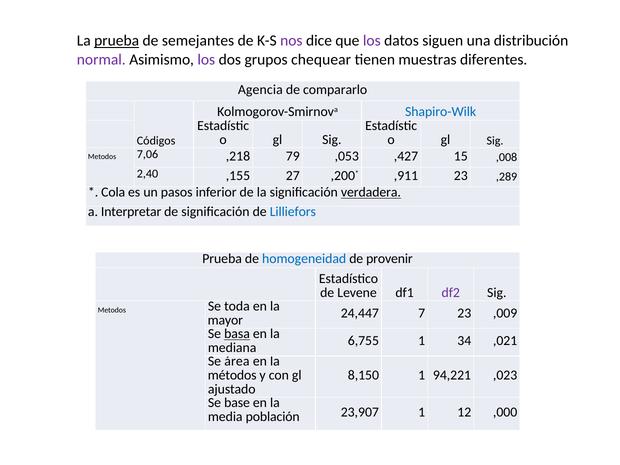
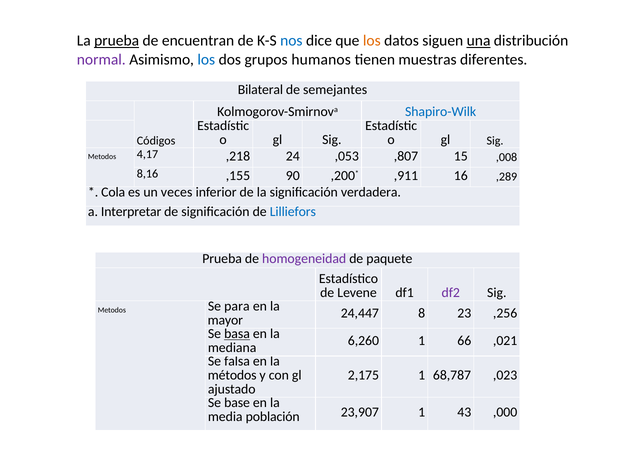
semejantes: semejantes -> encuentran (198, 41)
nos colour: purple -> blue (291, 41)
los colour: purple -> orange (372, 41)
una underline: none -> present (479, 41)
los colour: purple -> blue (206, 59)
chequear: chequear -> humanos (321, 59)
Agencia: Agencia -> Bilateral (260, 90)
compararlo: compararlo -> semejantes (335, 90)
7,06: 7,06 -> 4,17 (147, 154)
79: 79 -> 24 (293, 156)
,427: ,427 -> ,807 (406, 156)
2,40: 2,40 -> 8,16 (147, 174)
27: 27 -> 90 (293, 176)
,911 23: 23 -> 16 (461, 176)
pasos: pasos -> veces (177, 192)
verdadera underline: present -> none (371, 192)
homogeneidad colour: blue -> purple (304, 258)
provenir: provenir -> paquete (389, 258)
toda: toda -> para (237, 306)
7: 7 -> 8 (422, 313)
,009: ,009 -> ,256 (505, 313)
6,755: 6,755 -> 6,260 (363, 341)
34: 34 -> 66 (464, 341)
área: área -> falsa (237, 361)
8,150: 8,150 -> 2,175 (363, 375)
94,221: 94,221 -> 68,787 (452, 375)
12: 12 -> 43 (464, 412)
